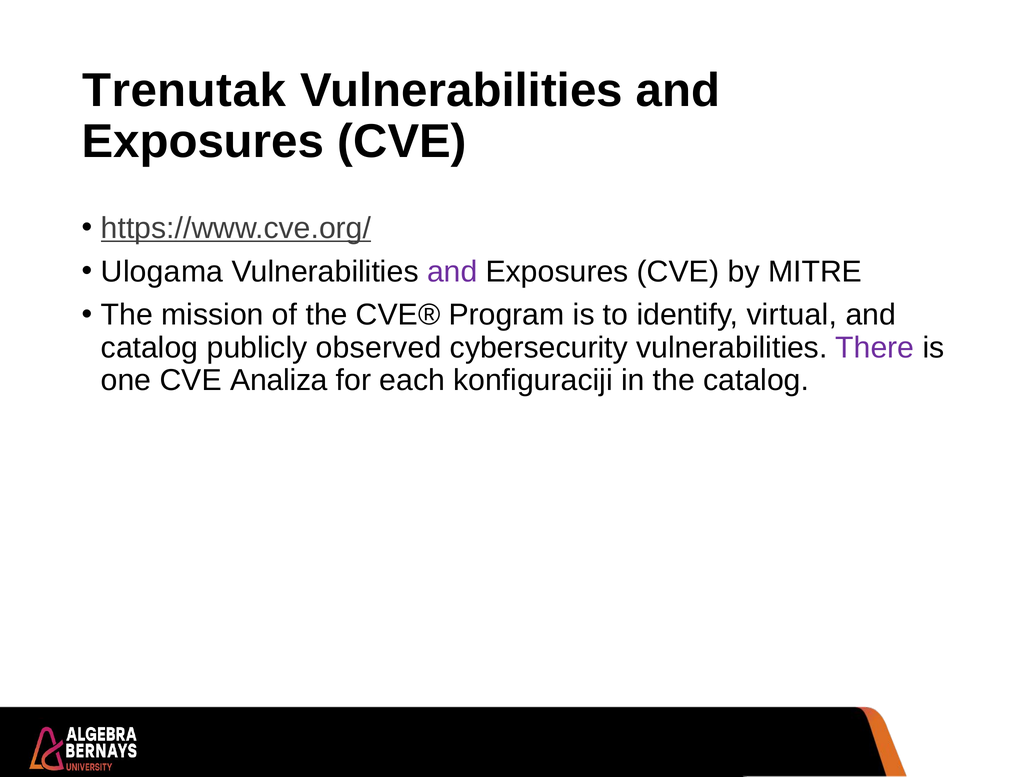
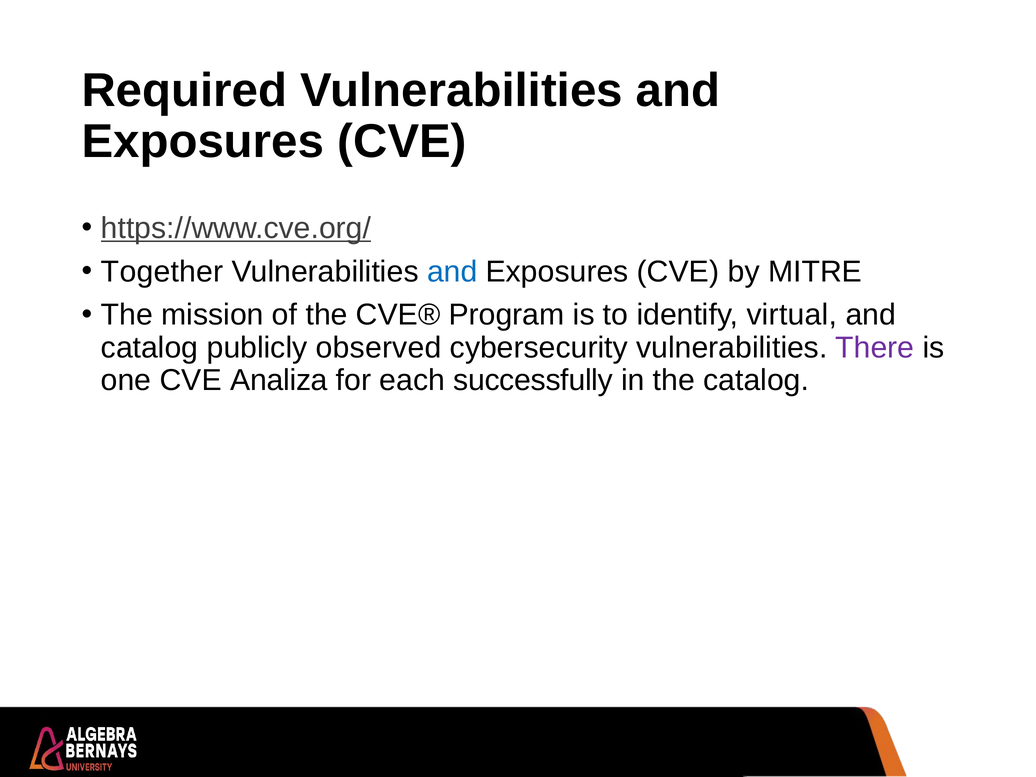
Trenutak: Trenutak -> Required (184, 91)
Ulogama: Ulogama -> Together (162, 272)
and colour: purple -> blue (452, 272)
konfiguraciji: konfiguraciji -> successfully (533, 380)
